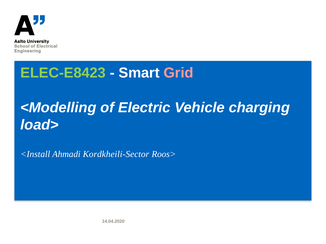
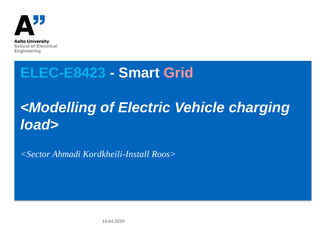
ELEC-E8423 colour: light green -> light blue (63, 73)
<Install: <Install -> <Sector (35, 154)
Kordkheili-Sector: Kordkheili-Sector -> Kordkheili-Install (116, 154)
